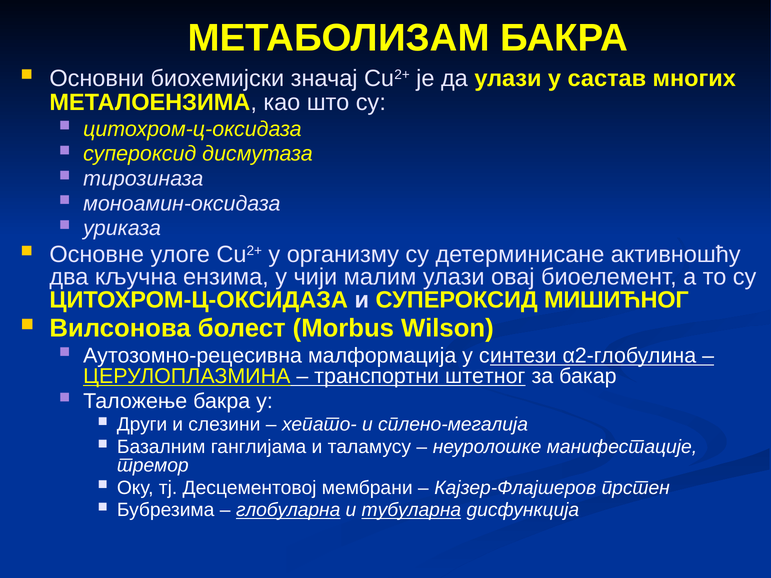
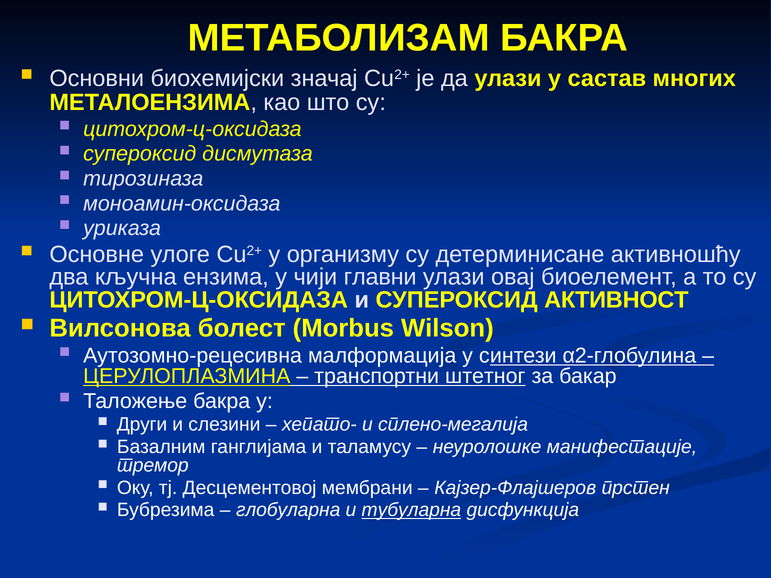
малим: малим -> главни (380, 277)
МИШИЋНОГ: МИШИЋНОГ -> АКТИВНОСТ (616, 300)
глобуларна underline: present -> none (288, 510)
